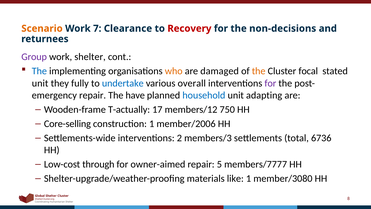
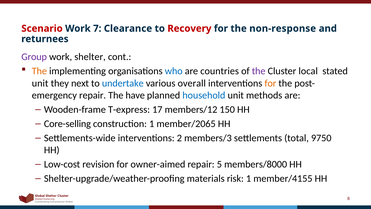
Scenario colour: orange -> red (42, 28)
non-decisions: non-decisions -> non-response (283, 28)
The colour: blue -> orange (39, 71)
who colour: orange -> blue (174, 71)
damaged: damaged -> countries (220, 71)
the colour: orange -> purple (259, 71)
focal: focal -> local (308, 71)
fully: fully -> next (80, 83)
for colour: purple -> orange (270, 83)
adapting: adapting -> methods (264, 95)
T-actually: T-actually -> T-express (129, 109)
750: 750 -> 150 (227, 109)
member/2006: member/2006 -> member/2065 (186, 124)
6736: 6736 -> 9750 (321, 138)
through: through -> revision (98, 164)
members/7777: members/7777 -> members/8000 (256, 164)
like: like -> risk (235, 178)
member/3080: member/3080 -> member/4155 (283, 178)
